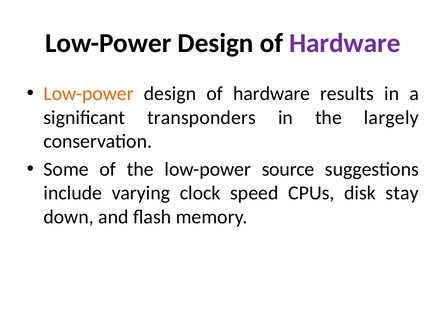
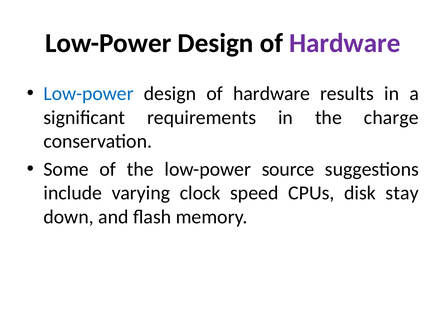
Low-power colour: orange -> blue (89, 94)
transponders: transponders -> requirements (202, 117)
largely: largely -> charge (391, 117)
